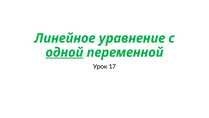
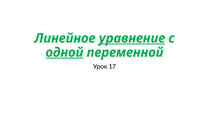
уравнение underline: none -> present (132, 38)
